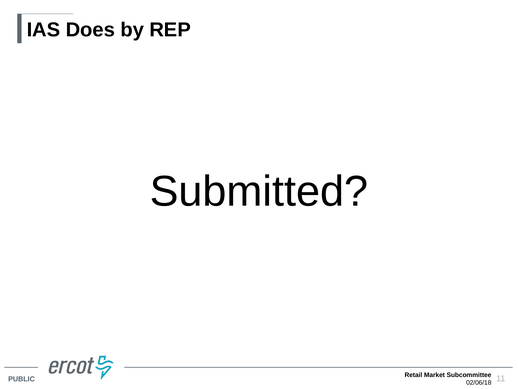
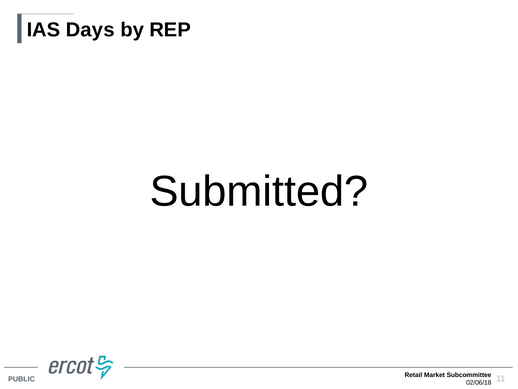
Does: Does -> Days (90, 30)
